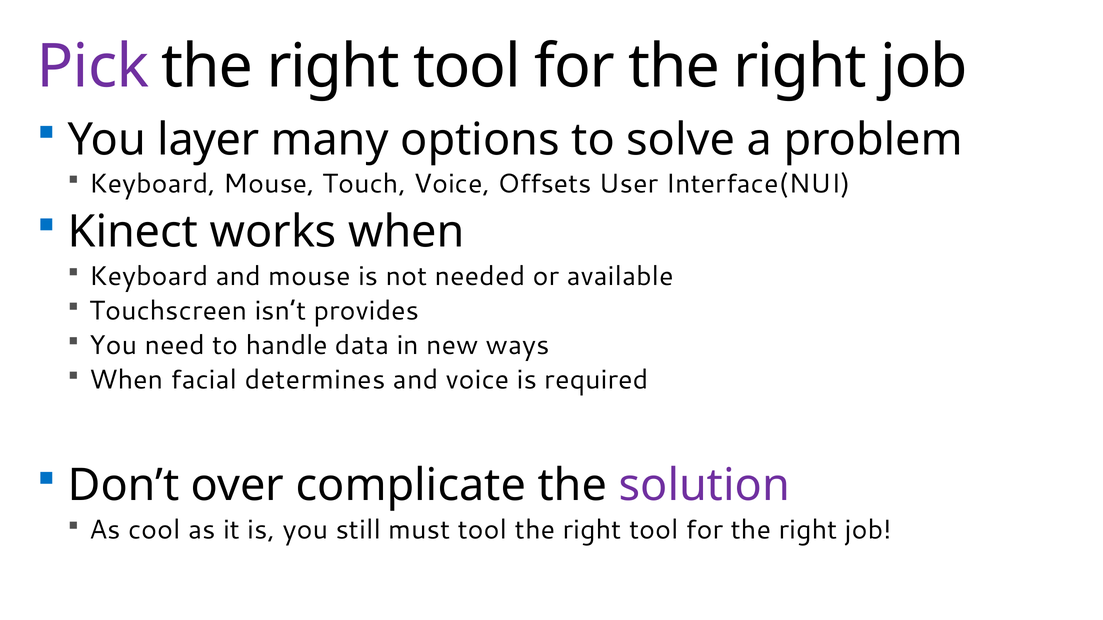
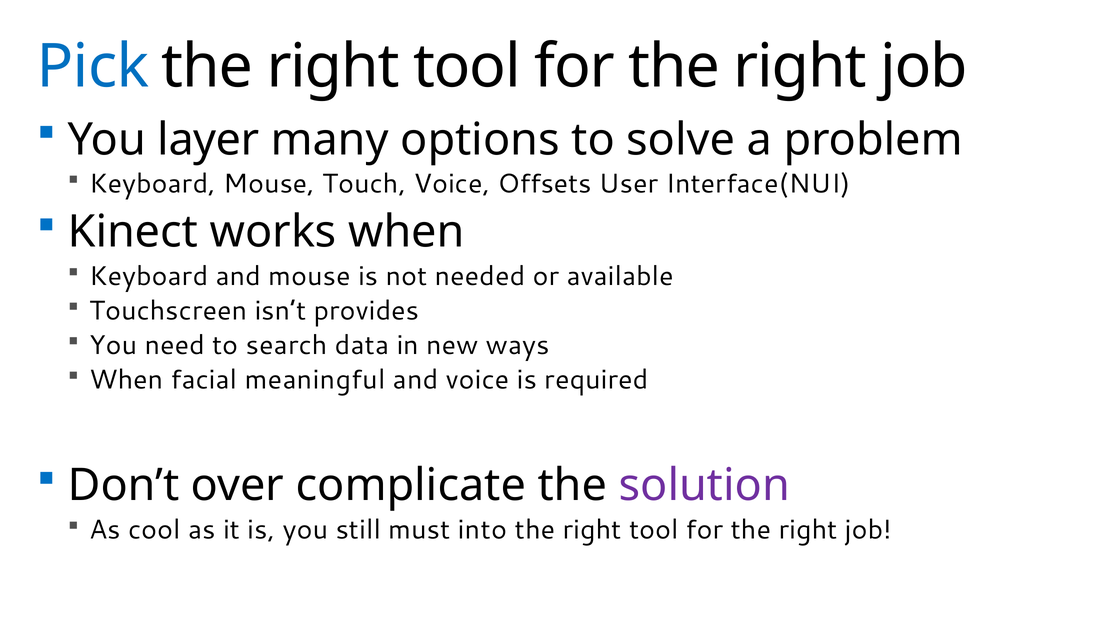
Pick colour: purple -> blue (93, 67)
handle: handle -> search (287, 346)
determines: determines -> meaningful (315, 380)
must tool: tool -> into (482, 530)
